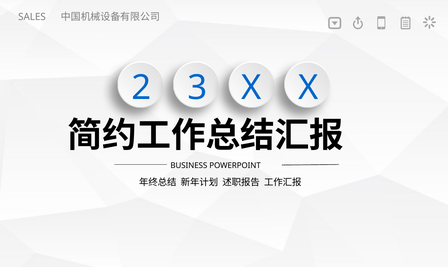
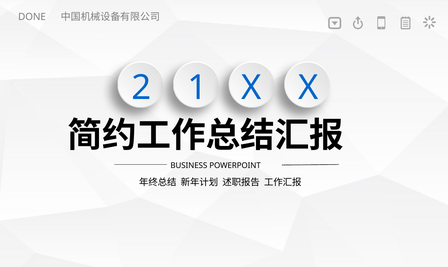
SALES: SALES -> DONE (32, 17)
3: 3 -> 1 (197, 88)
